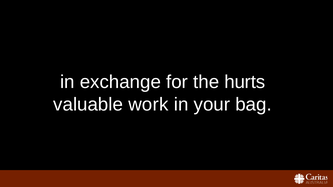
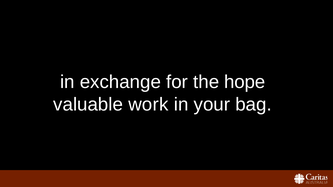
hurts: hurts -> hope (245, 82)
